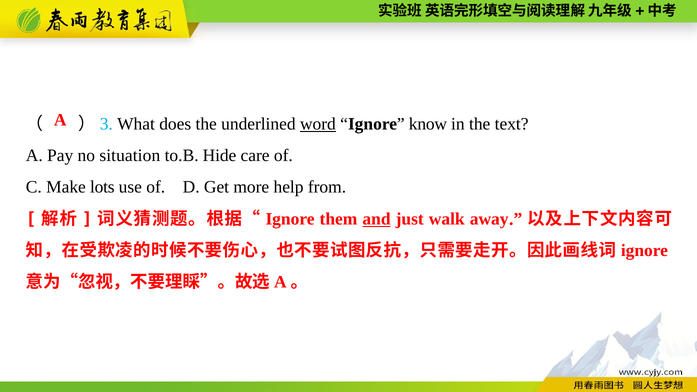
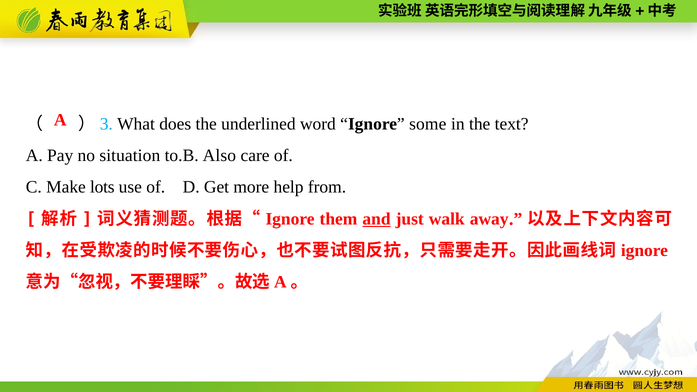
word underline: present -> none (318, 124)
know: know -> some (428, 124)
Hide: Hide -> Also (219, 156)
